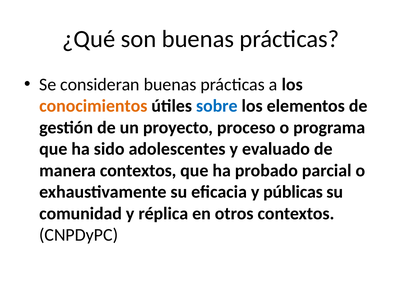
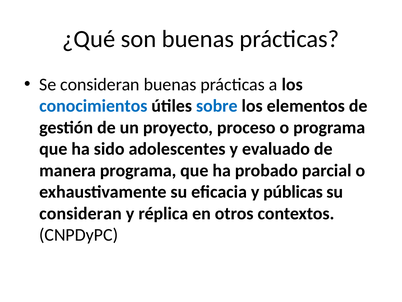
conocimientos colour: orange -> blue (93, 106)
manera contextos: contextos -> programa (138, 170)
comunidad: comunidad -> consideran (80, 213)
